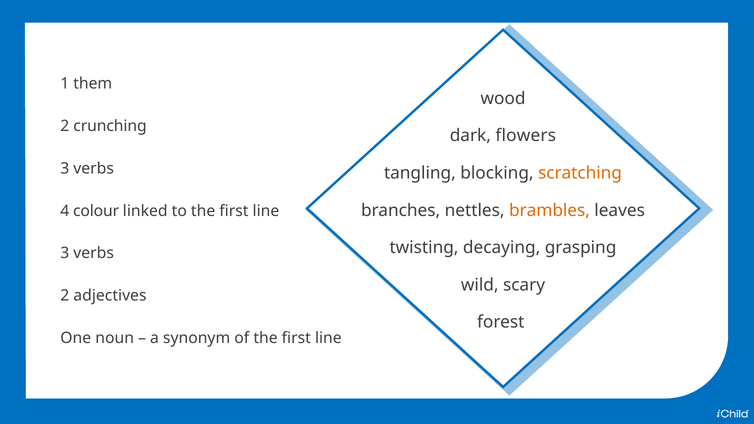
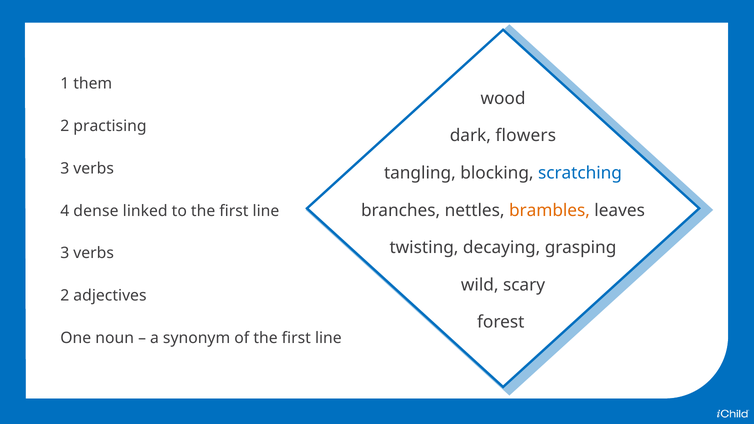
crunching: crunching -> practising (110, 126)
scratching colour: orange -> blue (580, 173)
colour: colour -> dense (96, 211)
